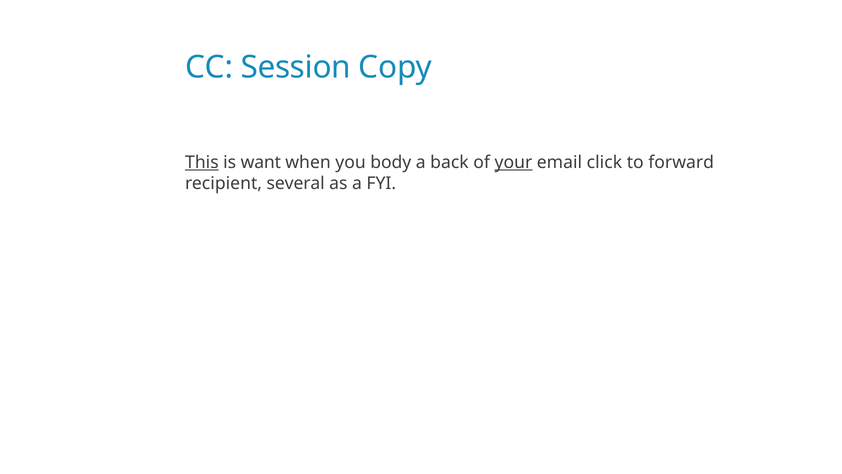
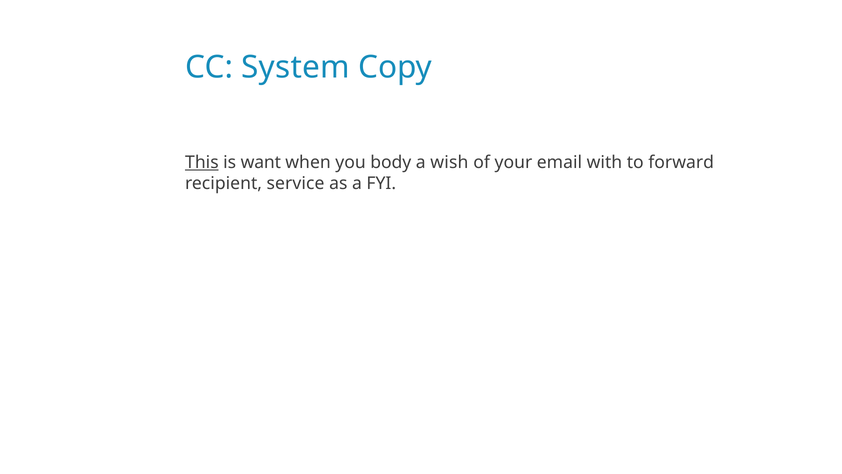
Session: Session -> System (295, 67)
back: back -> wish (449, 162)
your underline: present -> none (513, 162)
click: click -> with (604, 162)
several: several -> service (296, 183)
